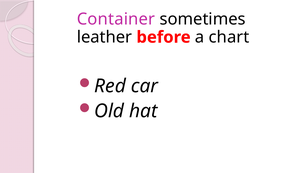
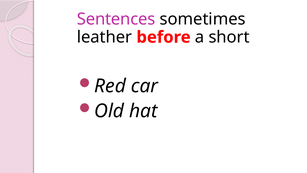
Container: Container -> Sentences (116, 19)
chart: chart -> short (229, 37)
